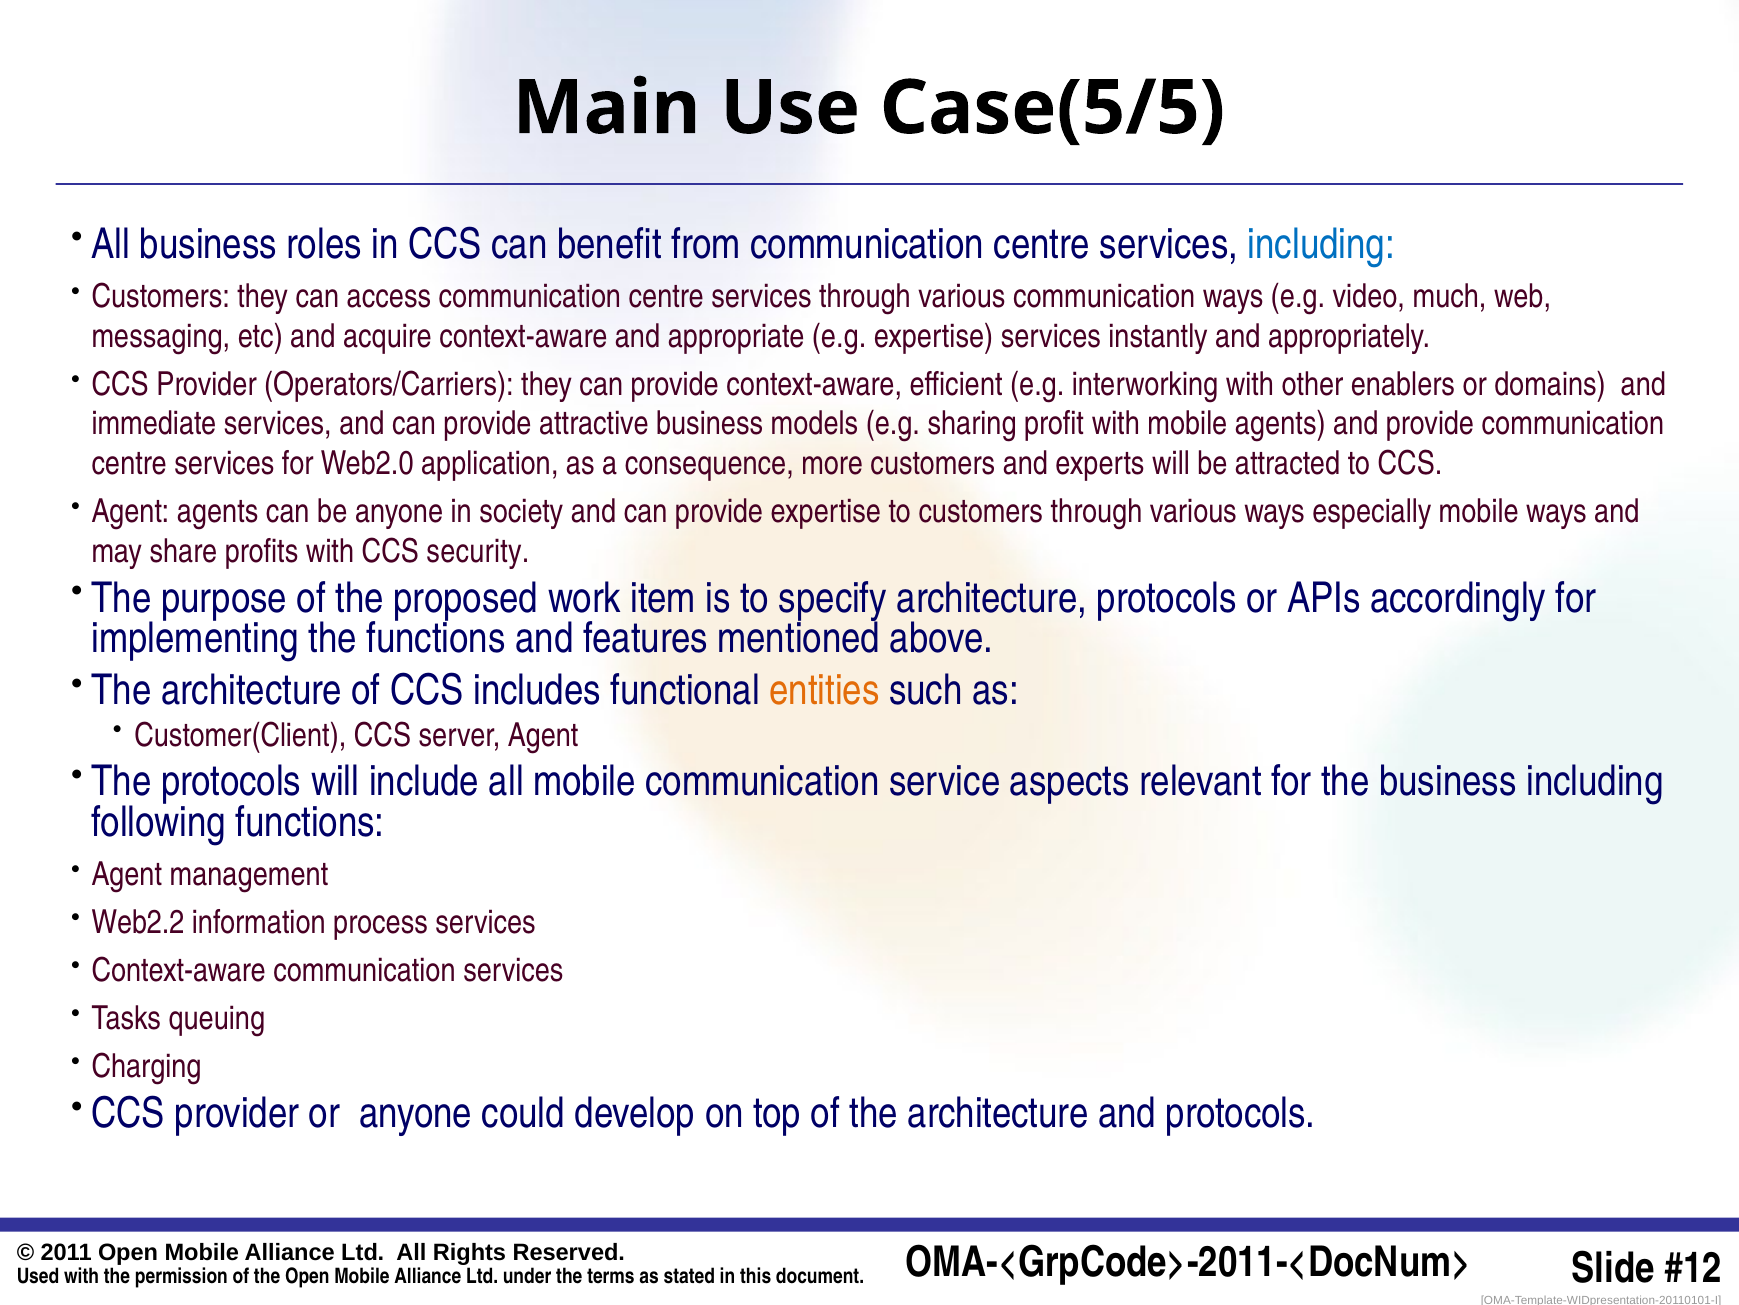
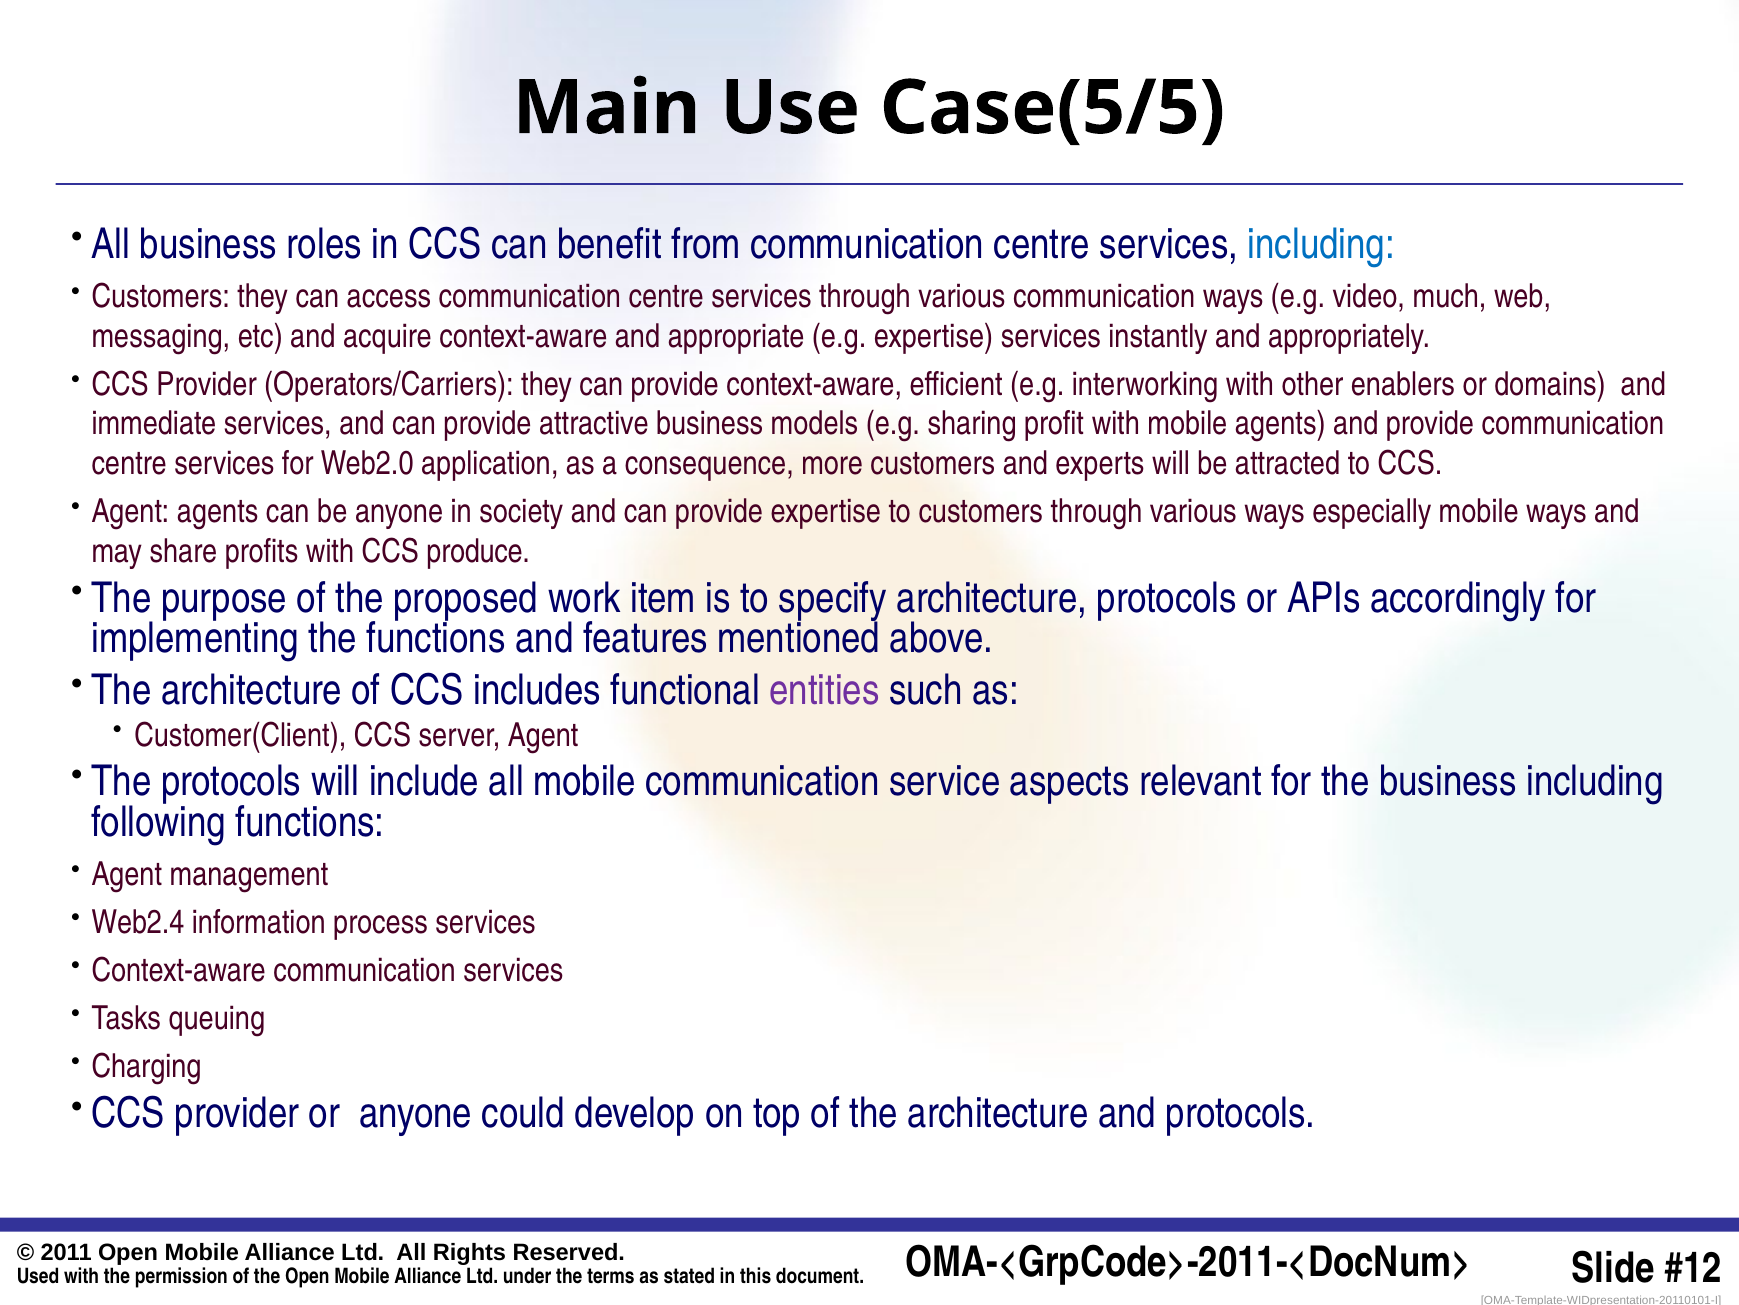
security: security -> produce (478, 551)
entities colour: orange -> purple (825, 690)
Web2.2: Web2.2 -> Web2.4 (138, 922)
